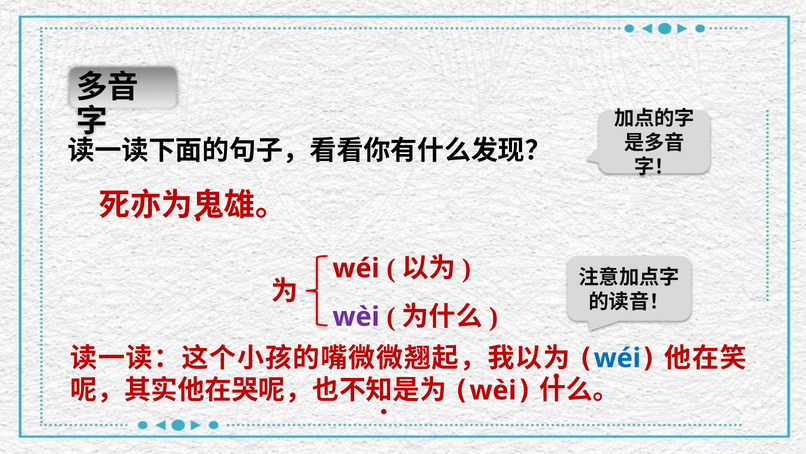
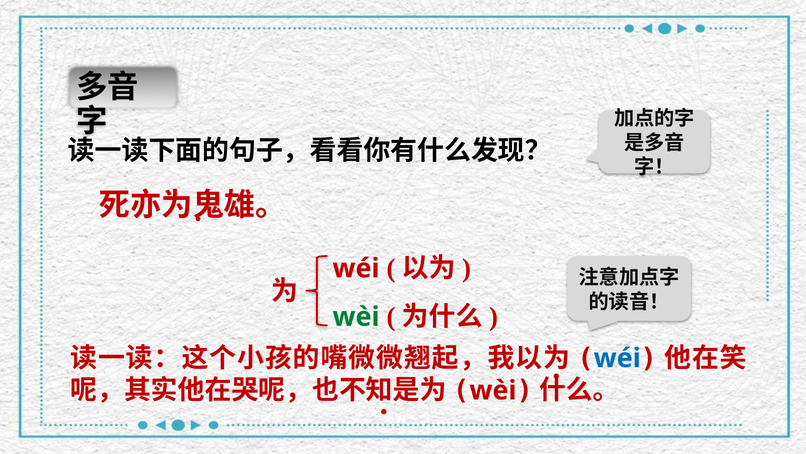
wèi colour: purple -> green (356, 316)
